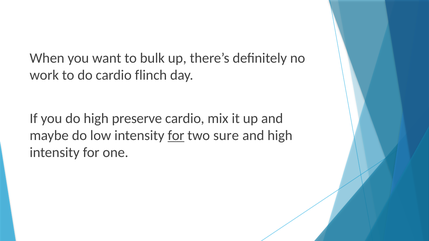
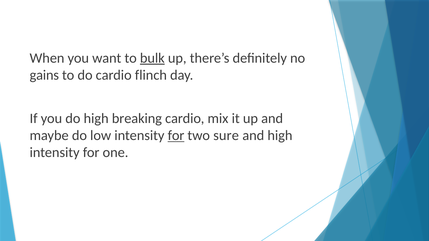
bulk underline: none -> present (152, 58)
work: work -> gains (44, 75)
preserve: preserve -> breaking (137, 118)
